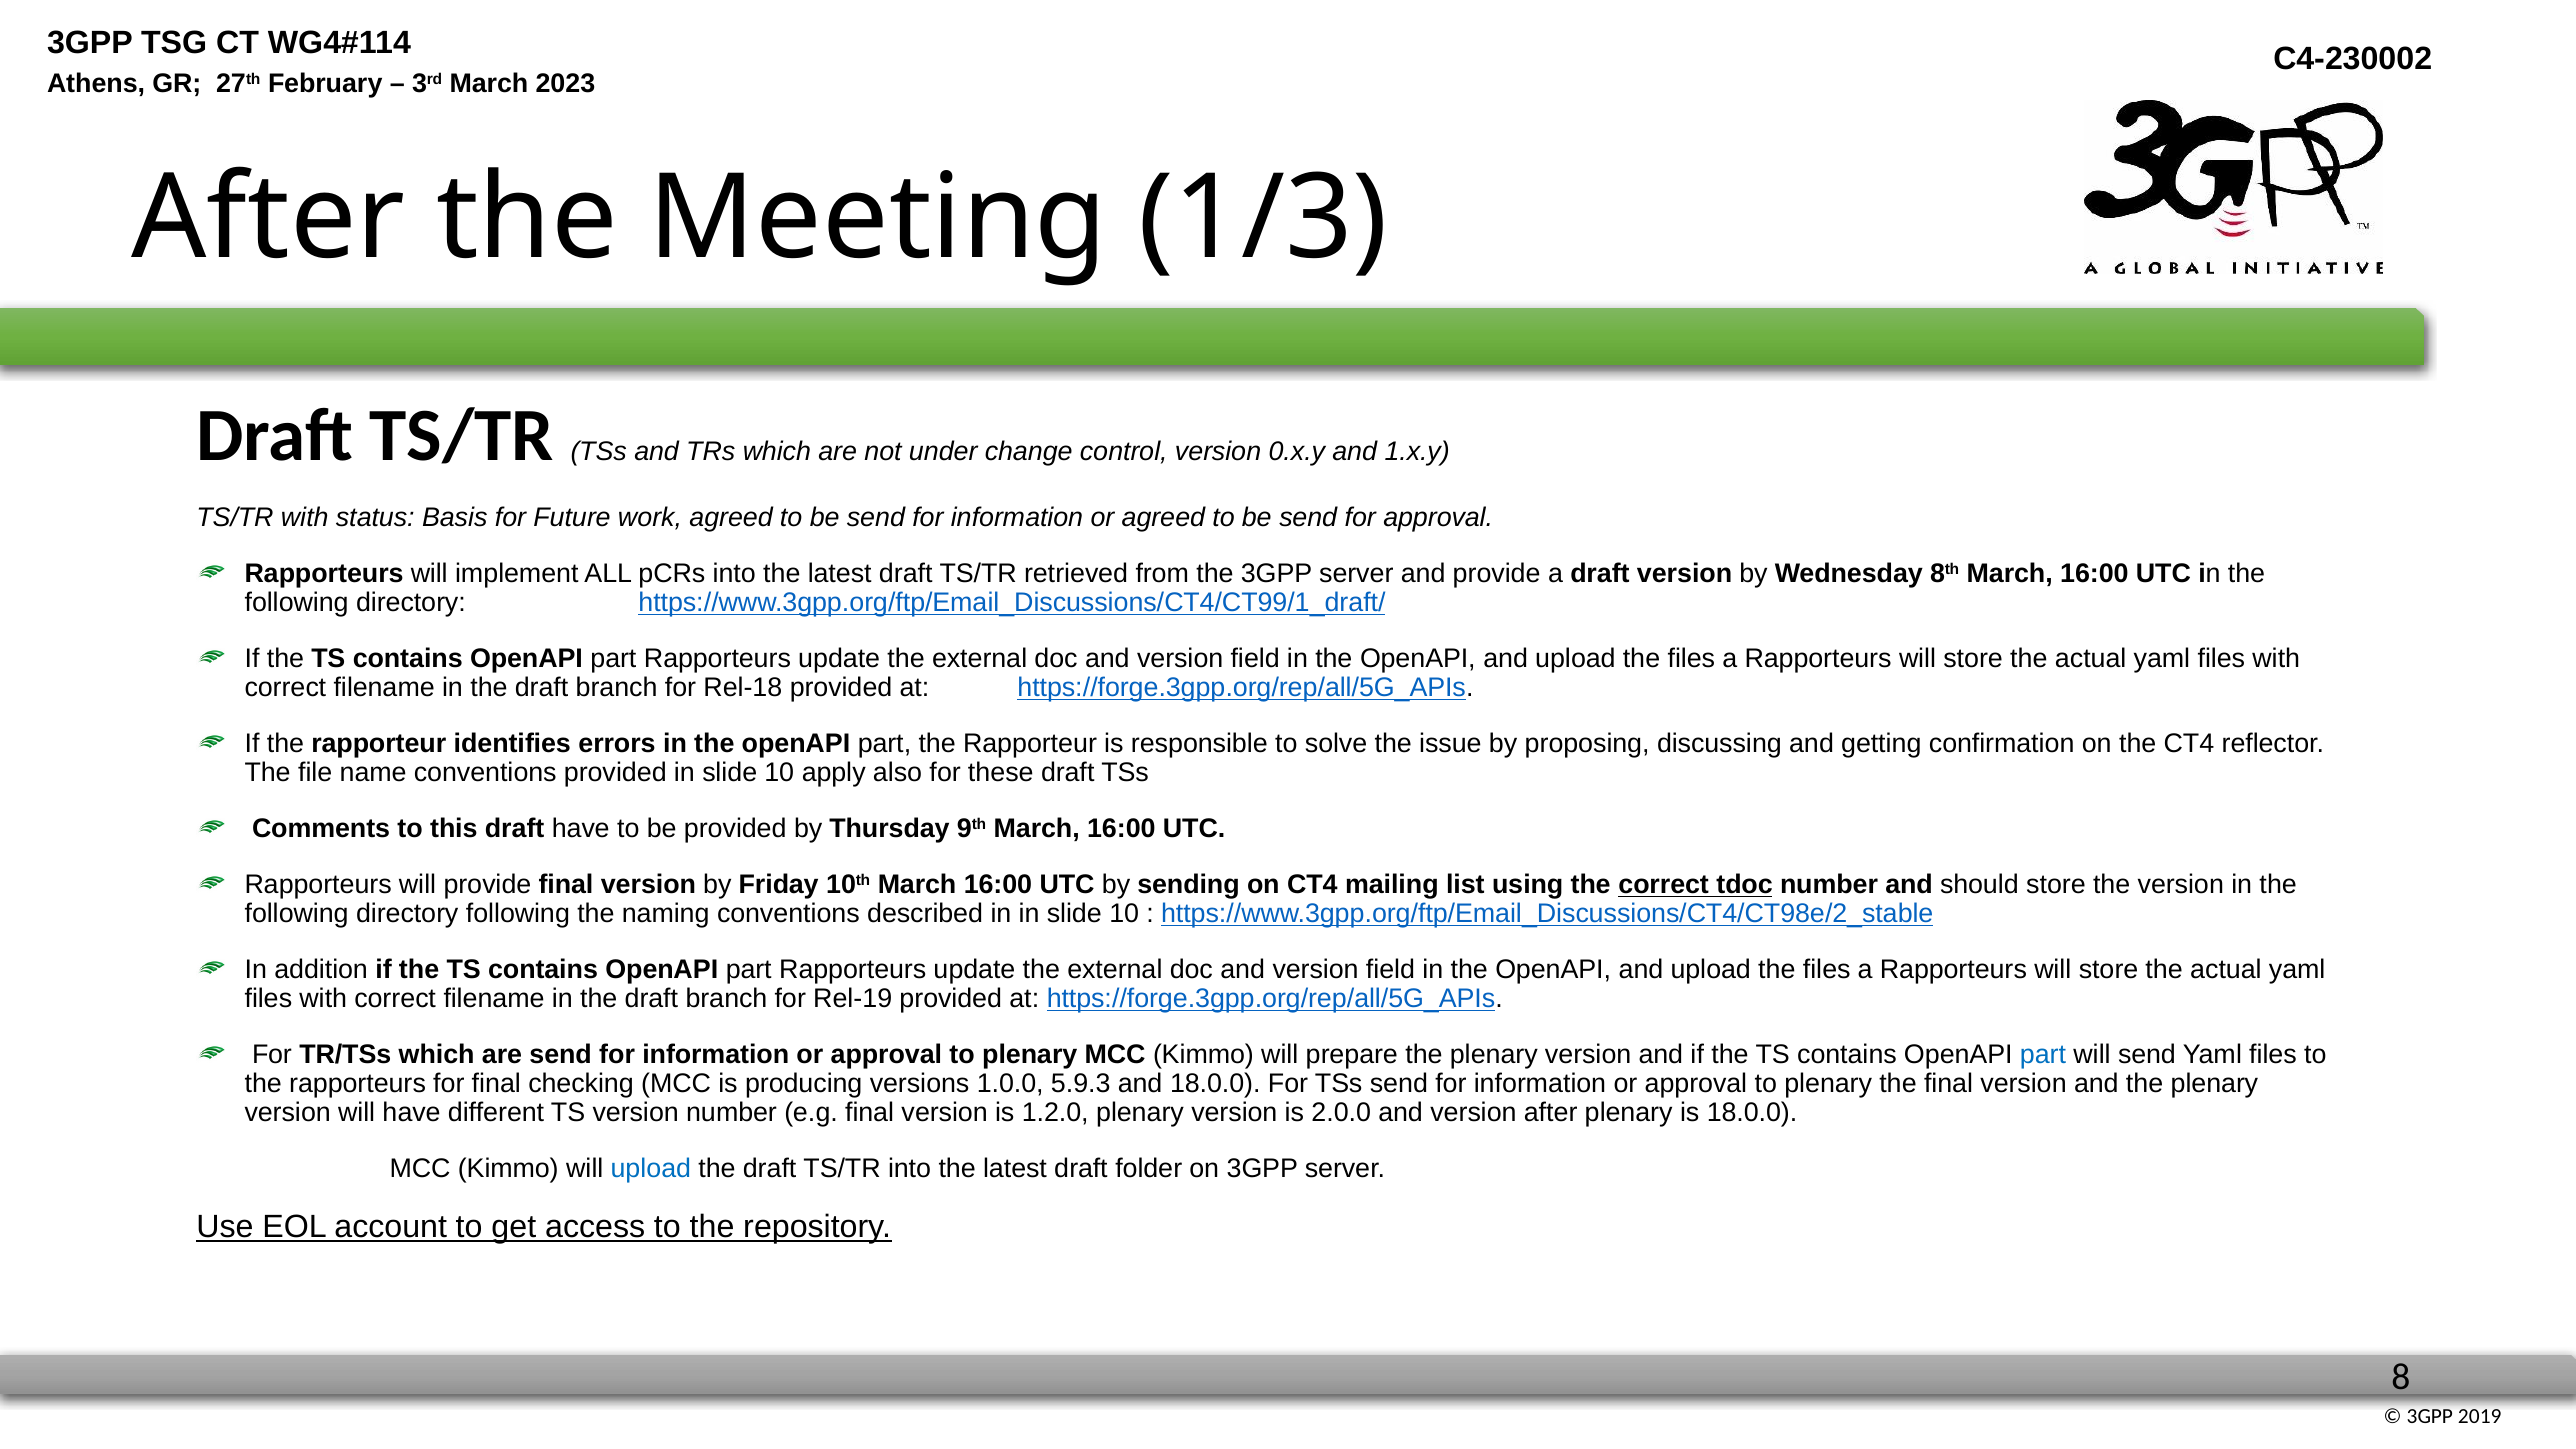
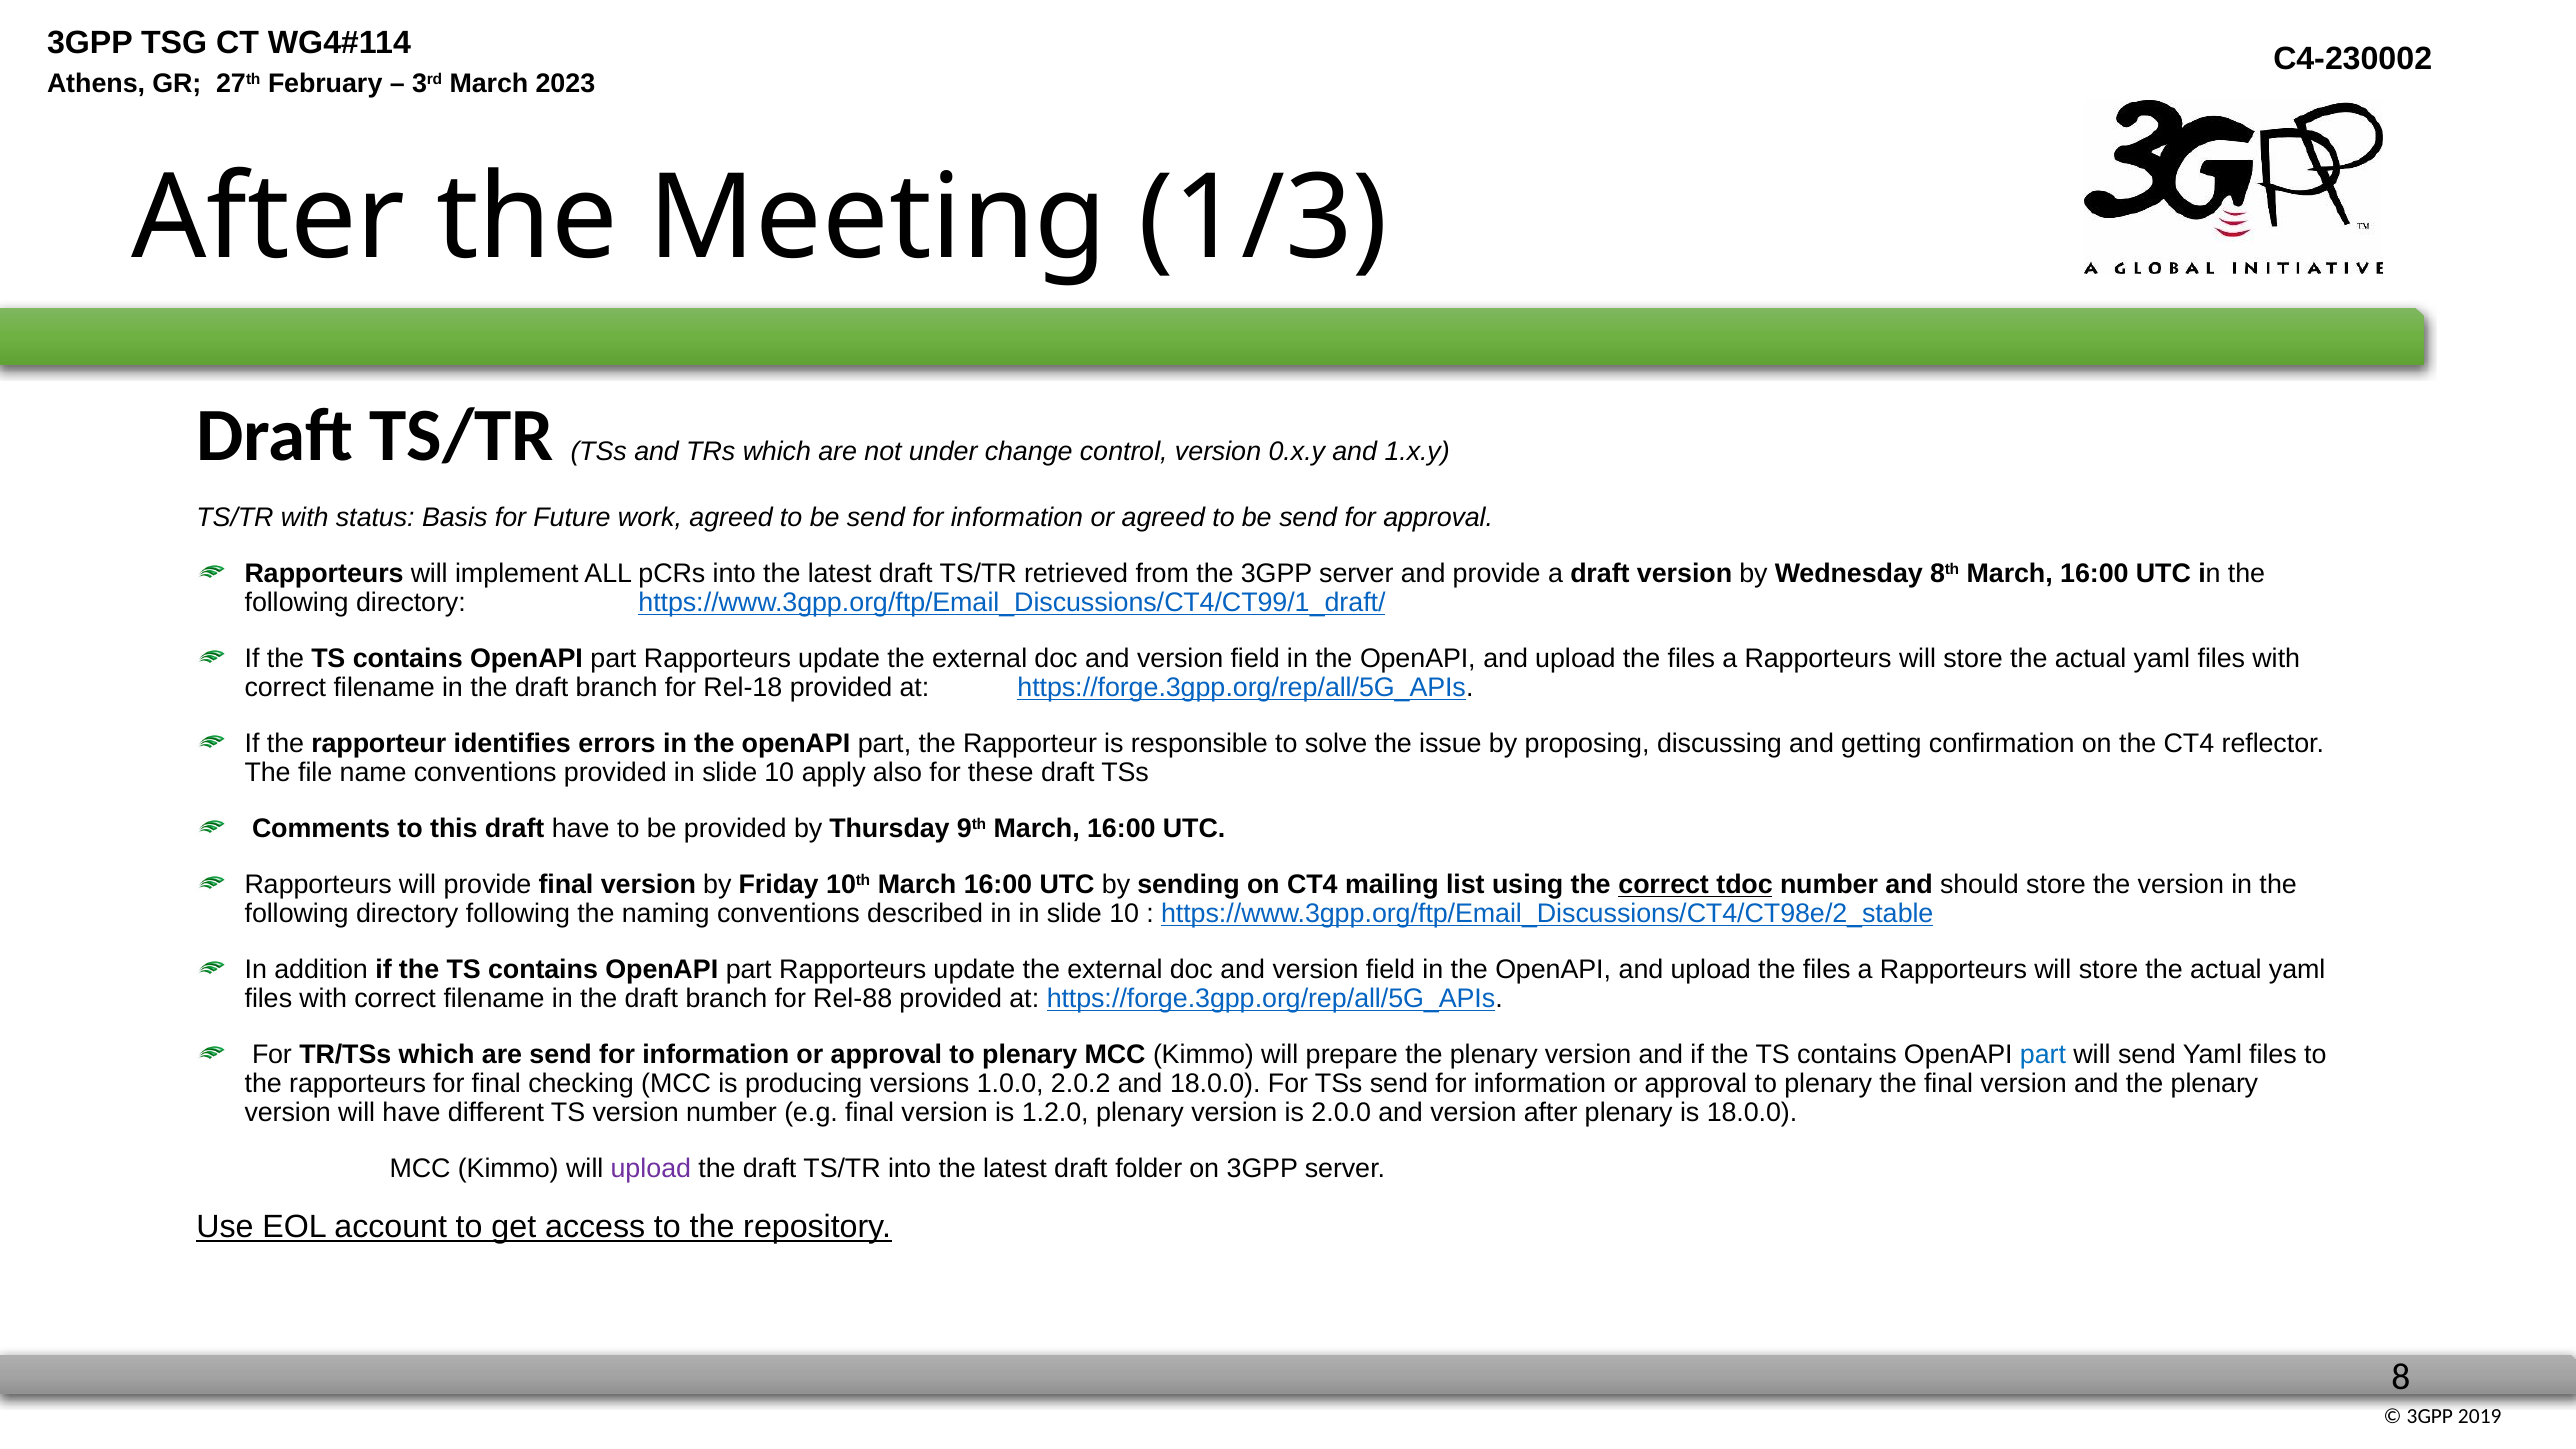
Rel-19: Rel-19 -> Rel-88 (853, 998)
5.9.3: 5.9.3 -> 2.0.2 (1081, 1083)
upload colour: blue -> purple (651, 1168)
